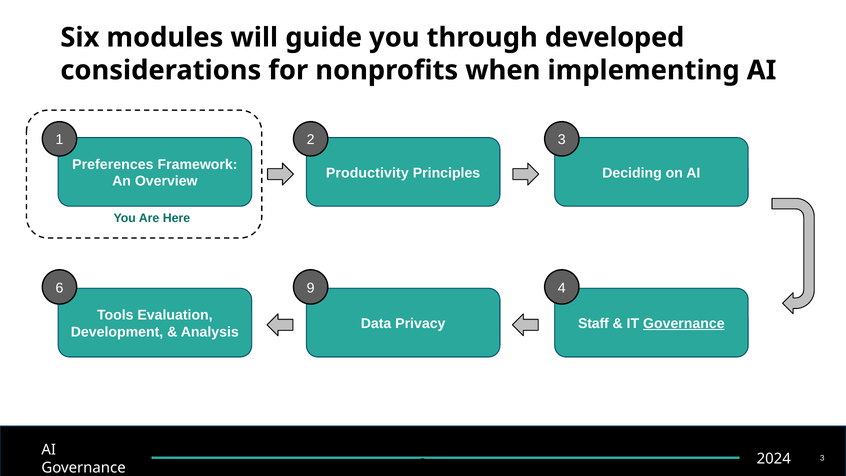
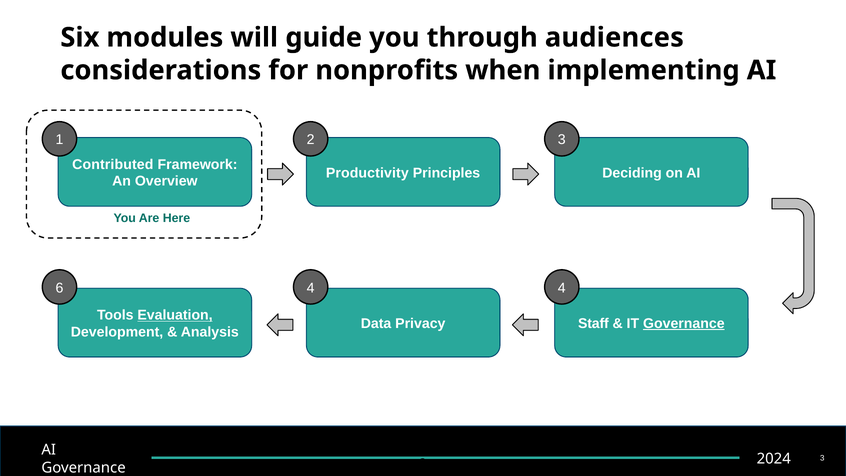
developed: developed -> audiences (614, 38)
Preferences: Preferences -> Contributed (113, 164)
6 9: 9 -> 4 (311, 288)
Evaluation underline: none -> present (175, 315)
